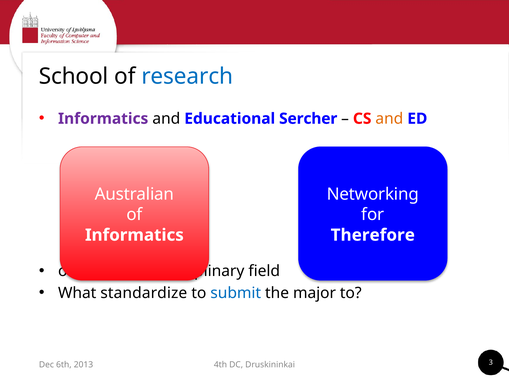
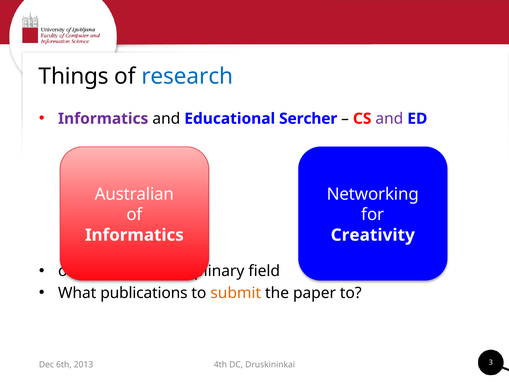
School: School -> Things (74, 76)
and colour: orange -> purple (389, 119)
Therefore: Therefore -> Creativity (373, 235)
standardize: standardize -> publications (144, 293)
submit colour: blue -> orange (236, 293)
major: major -> paper (314, 293)
